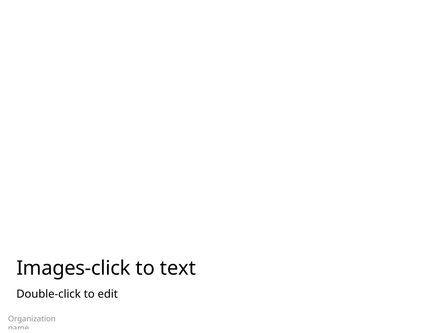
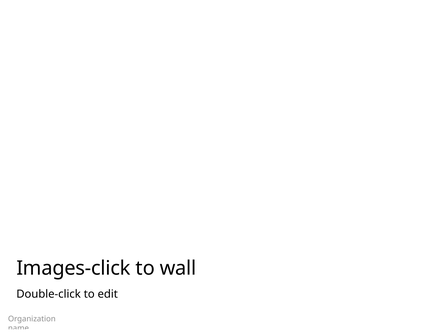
text: text -> wall (178, 268)
